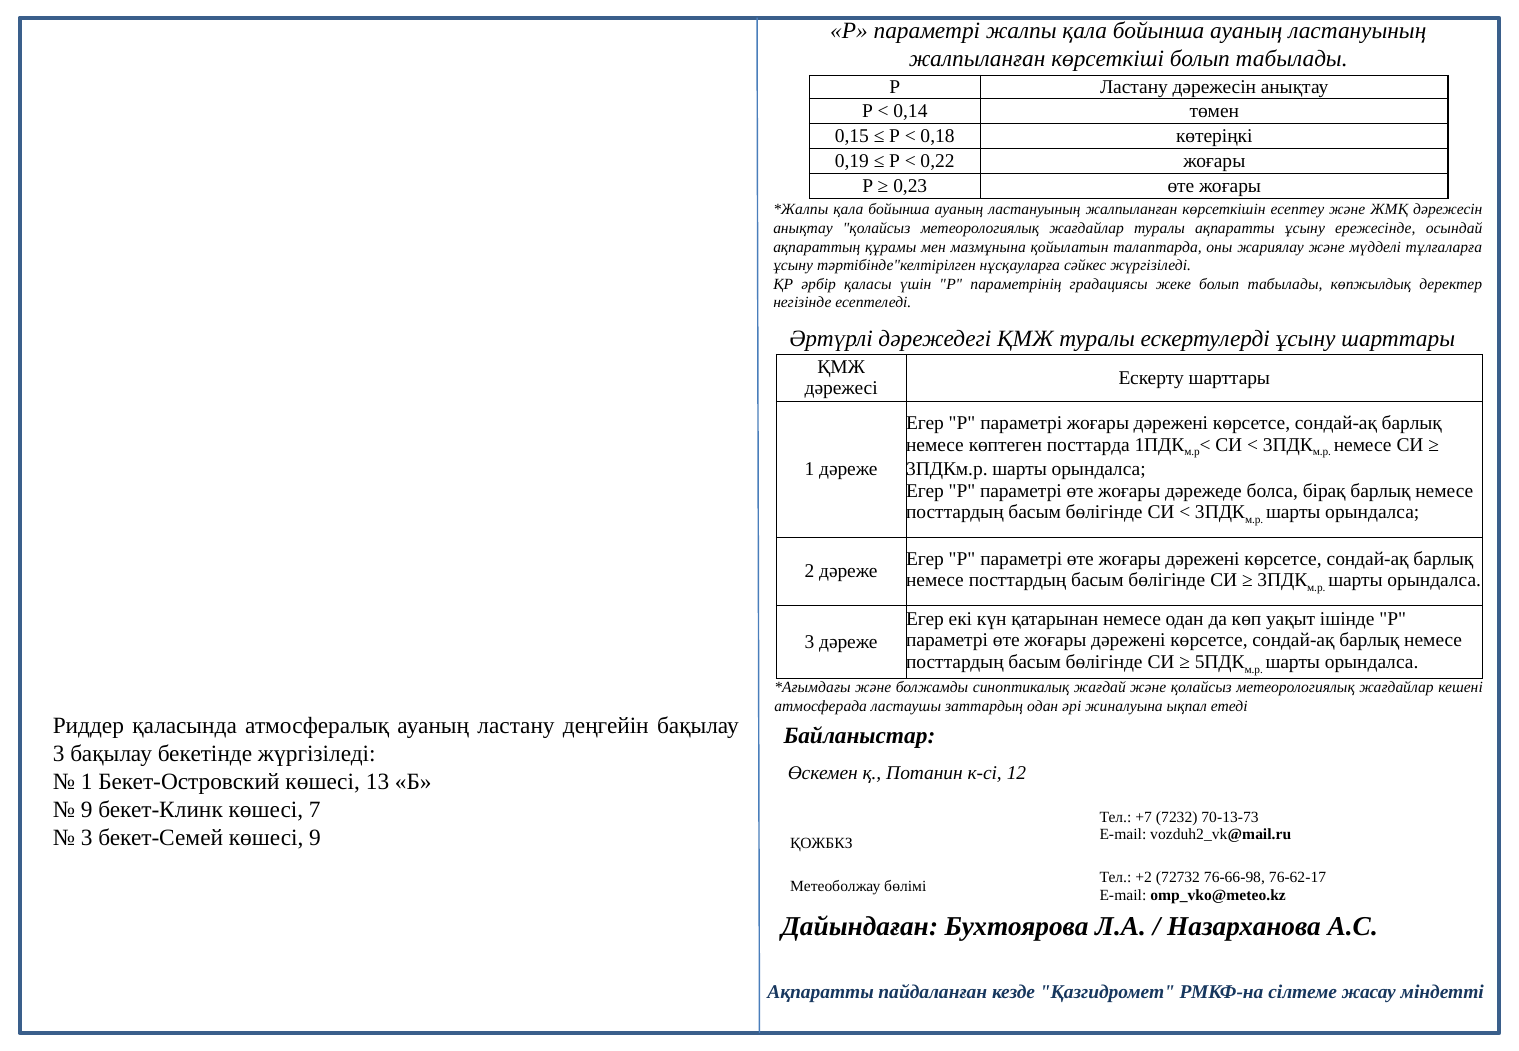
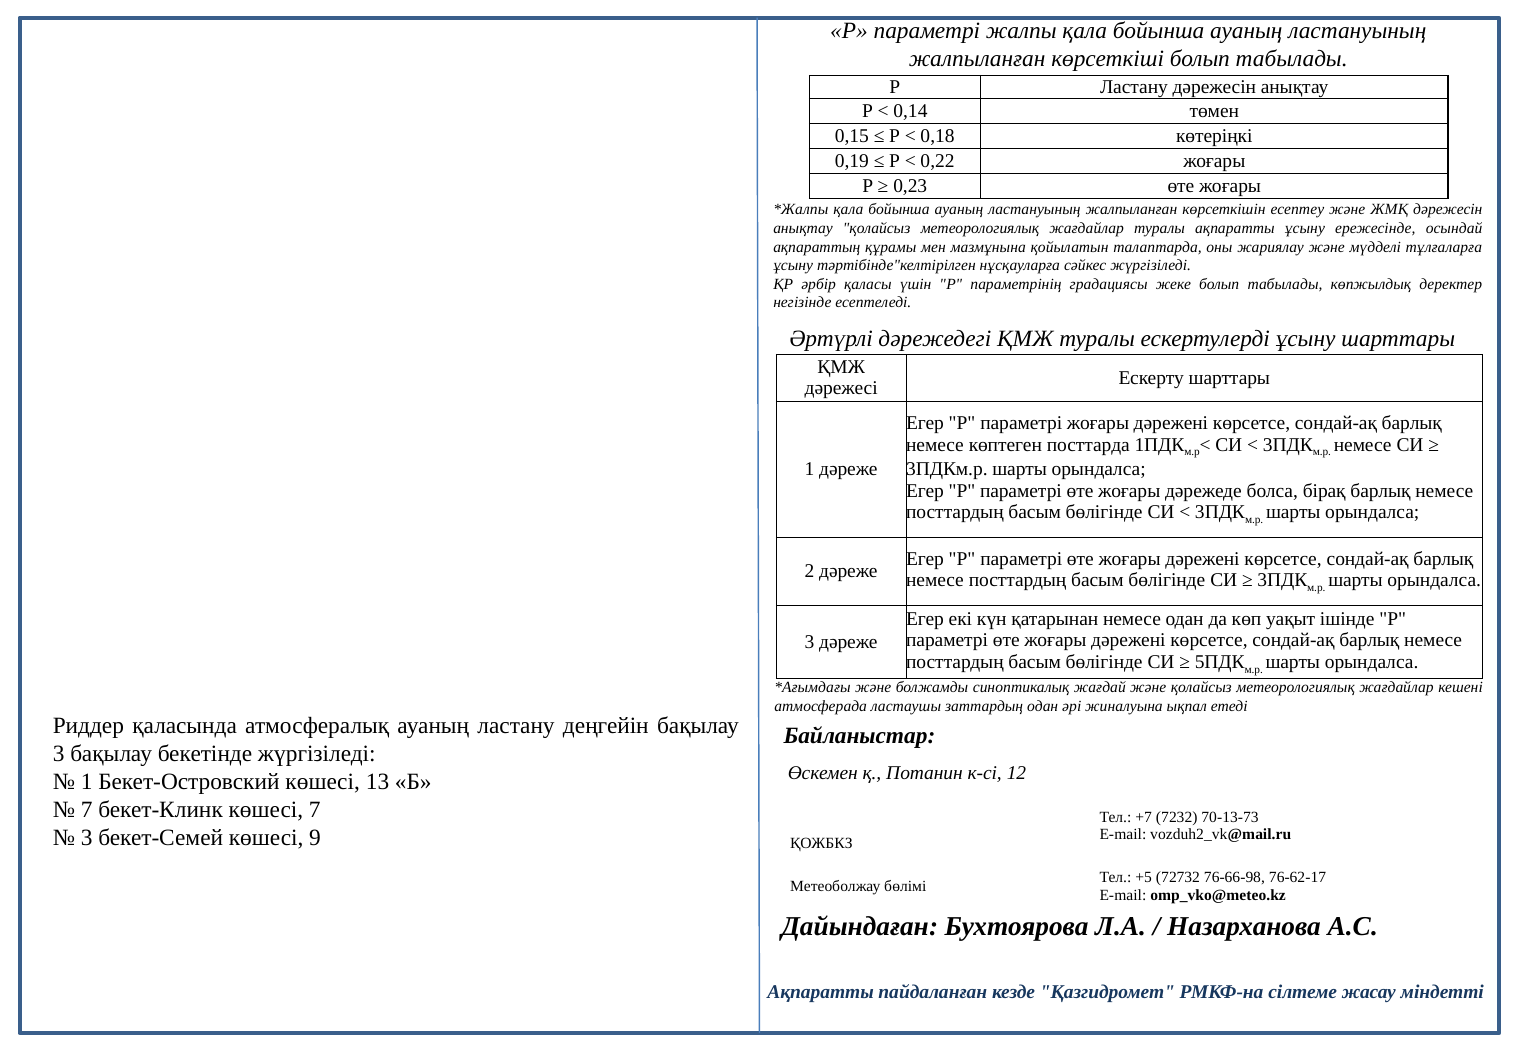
9: 9 -> 7 (87, 810)
+2: +2 -> +5 (1144, 878)
